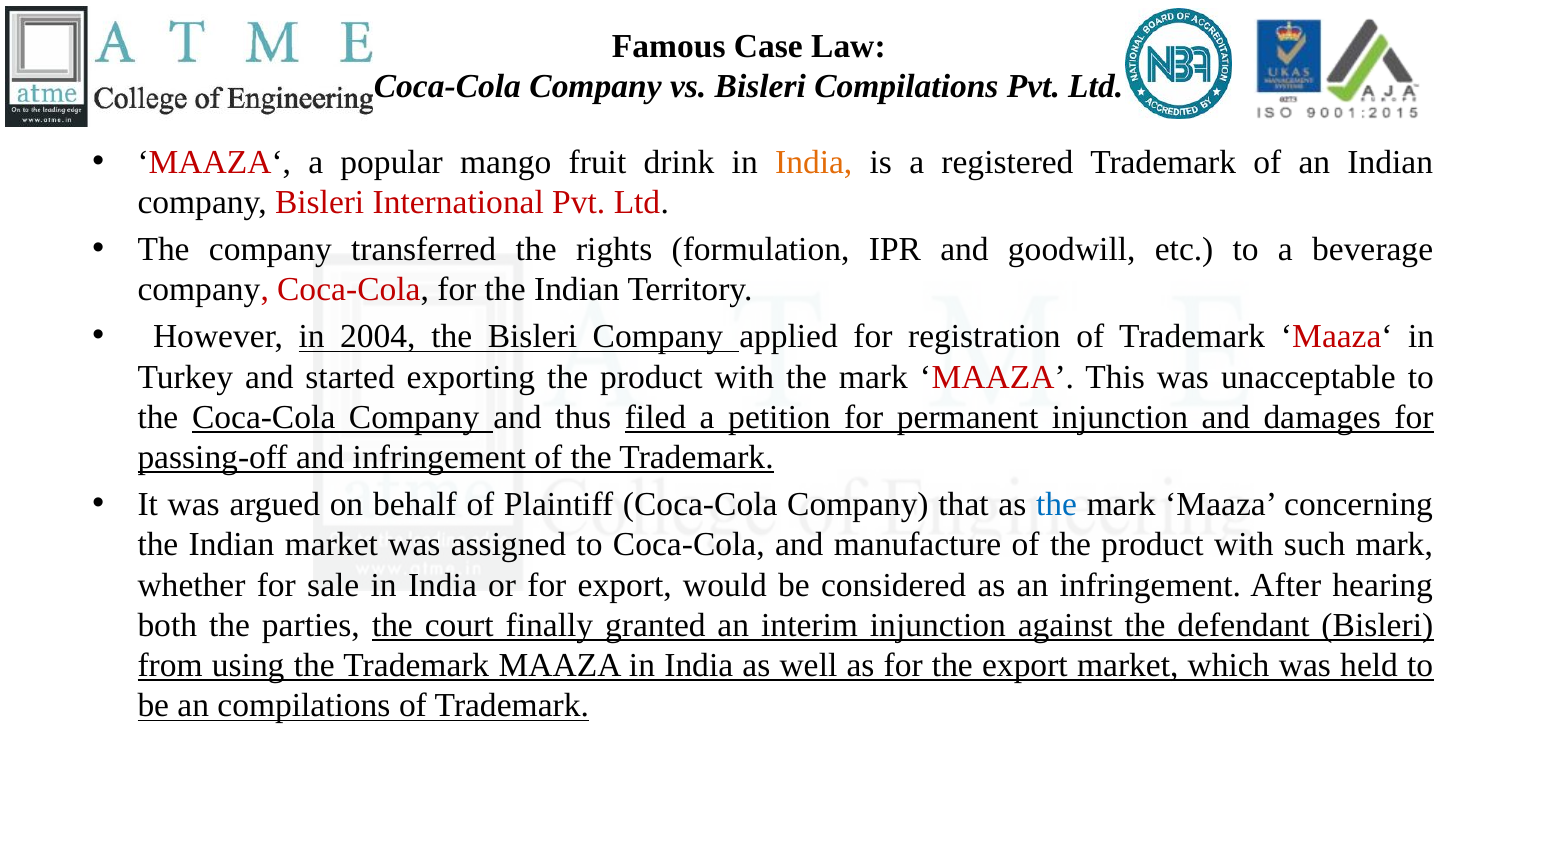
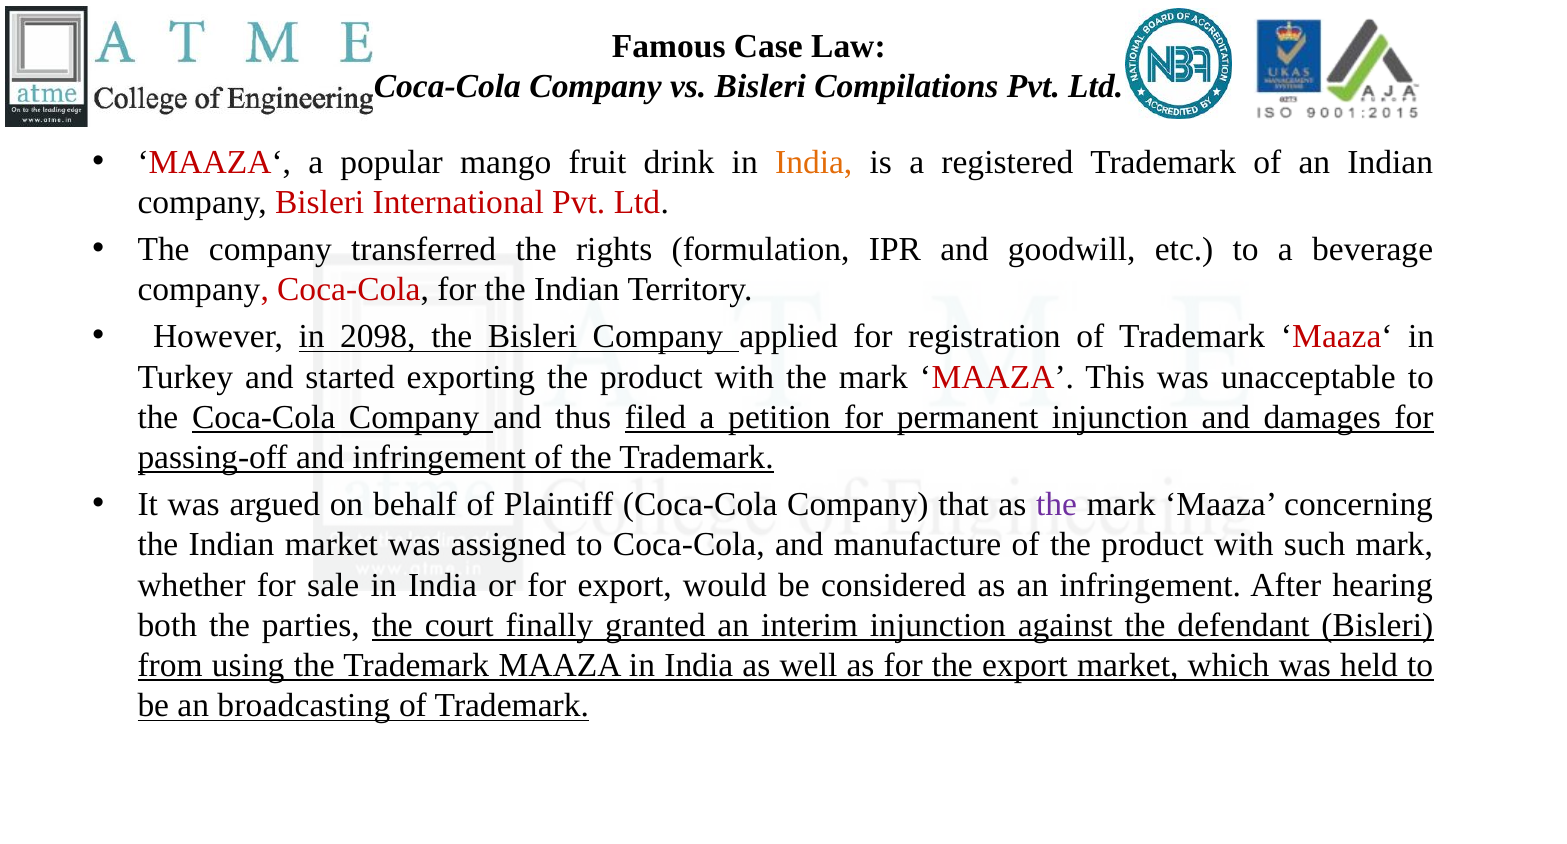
2004: 2004 -> 2098 (378, 337)
the colour: blue -> purple (1057, 504)
an compilations: compilations -> broadcasting (304, 706)
